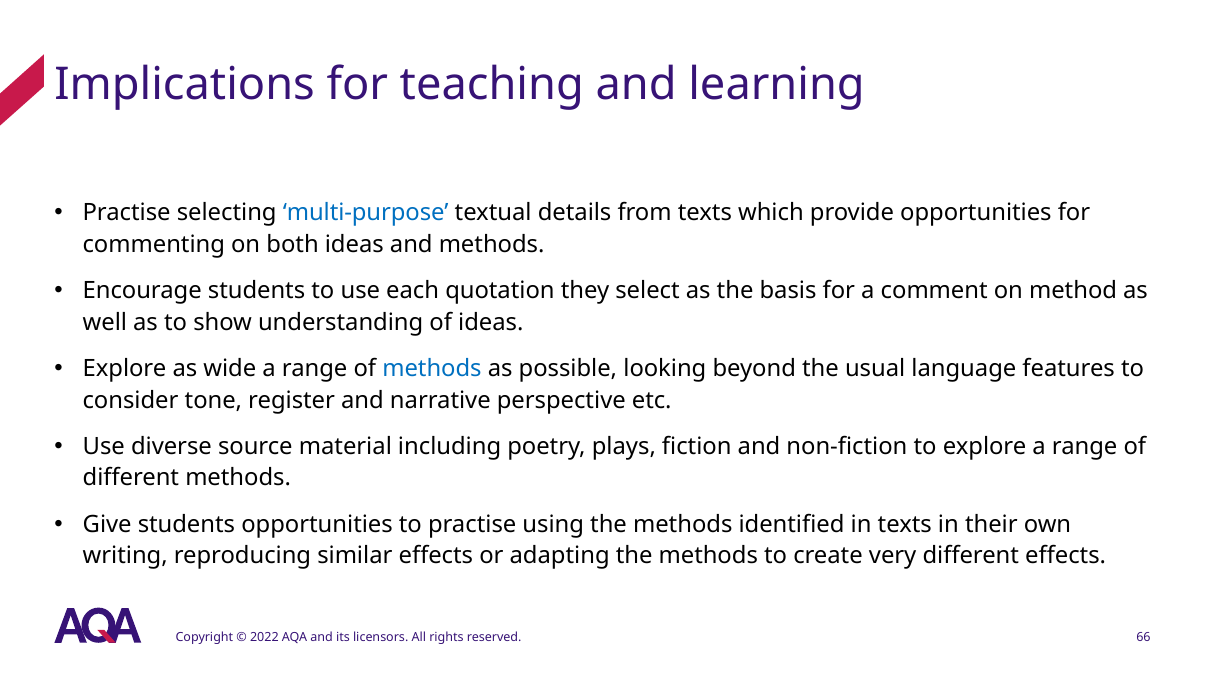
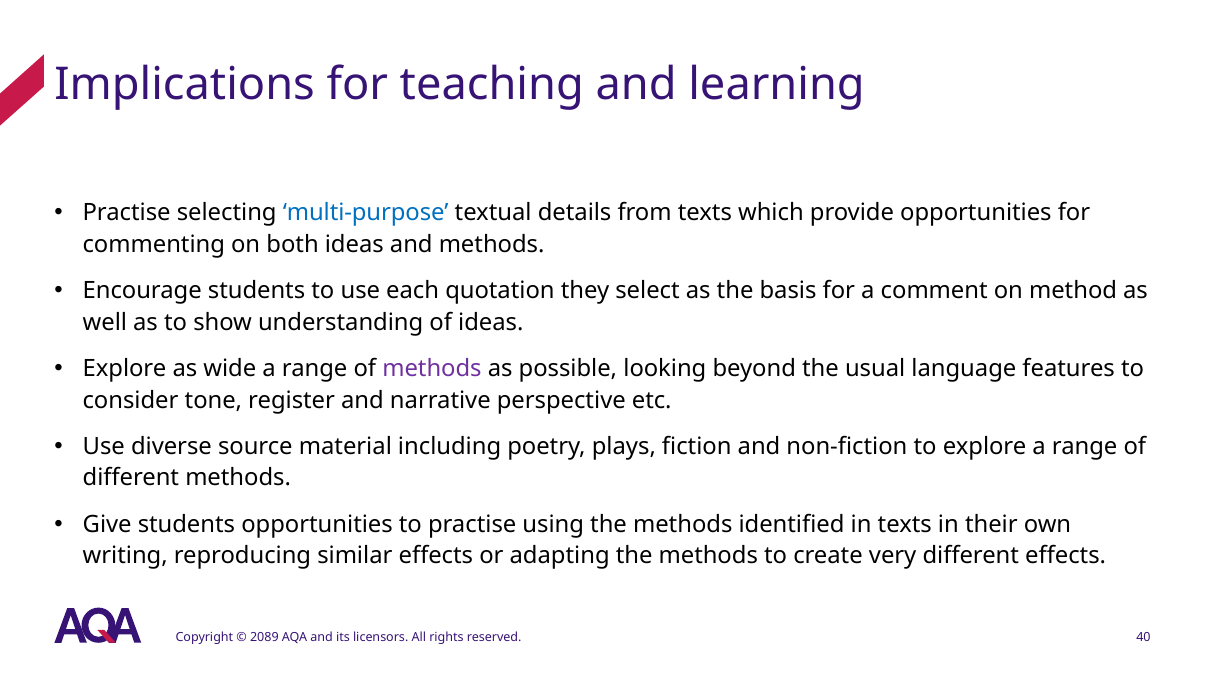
methods colour: blue -> purple (432, 369)
2022: 2022 -> 2089 (264, 637)
66: 66 -> 40 (1144, 637)
